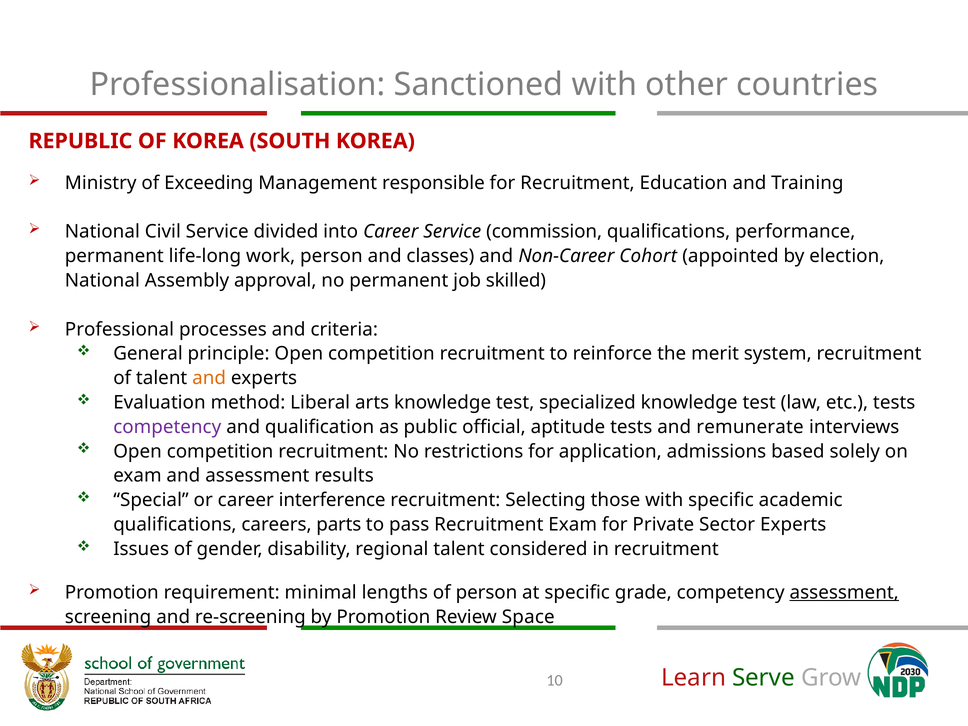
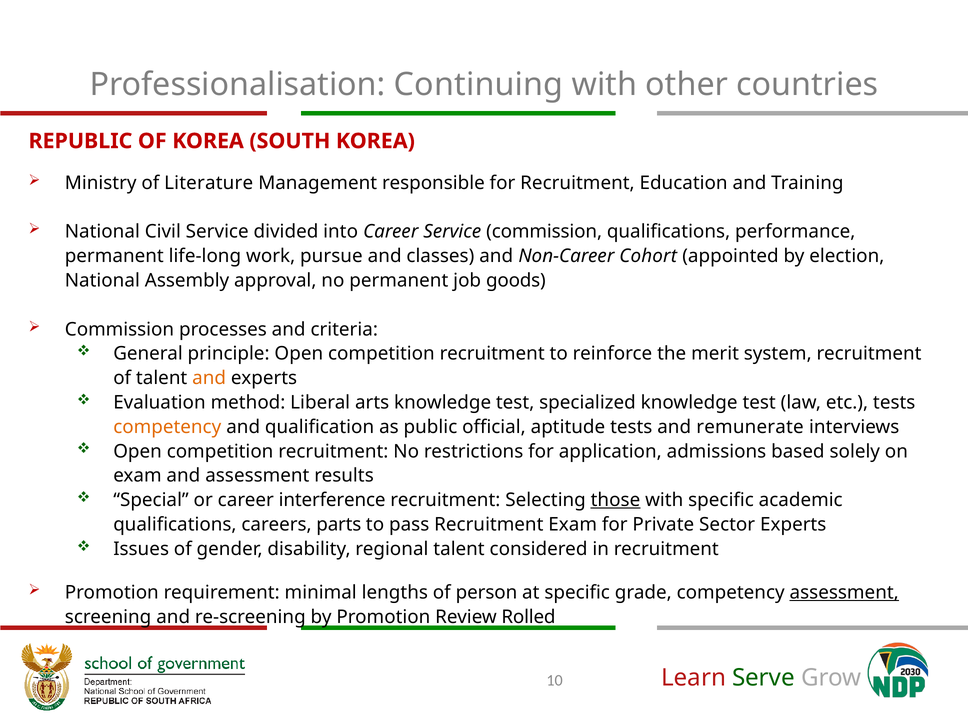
Sanctioned: Sanctioned -> Continuing (479, 85)
Exceeding: Exceeding -> Literature (209, 183)
work person: person -> pursue (331, 256)
skilled: skilled -> goods (516, 281)
Professional: Professional -> Commission (119, 329)
competency colour: purple -> orange (167, 427)
those underline: none -> present (615, 500)
Space: Space -> Rolled (528, 617)
